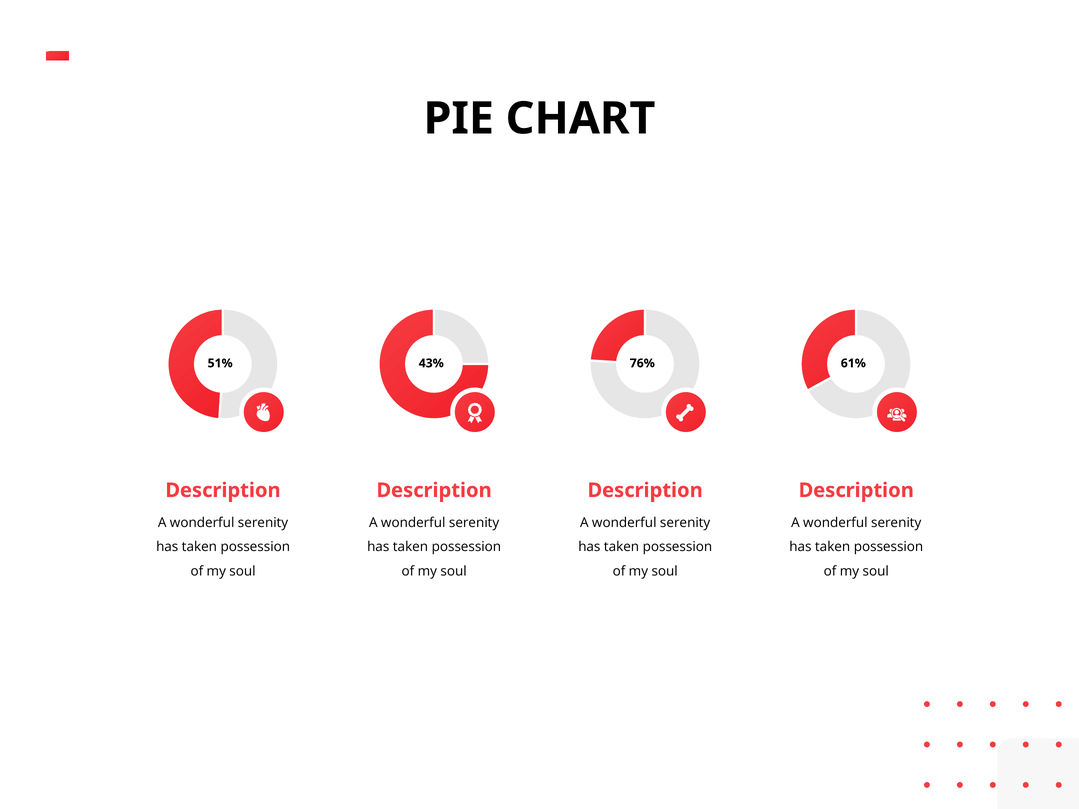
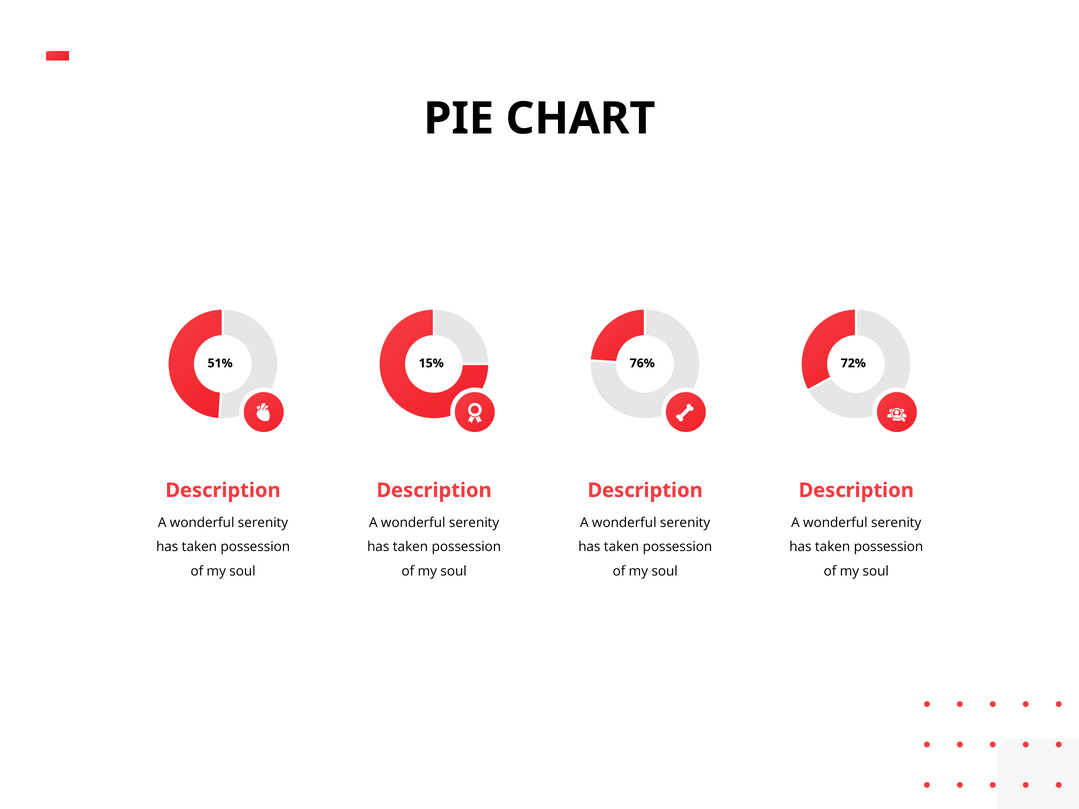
43%: 43% -> 15% (431, 363)
61%: 61% -> 72% (853, 363)
